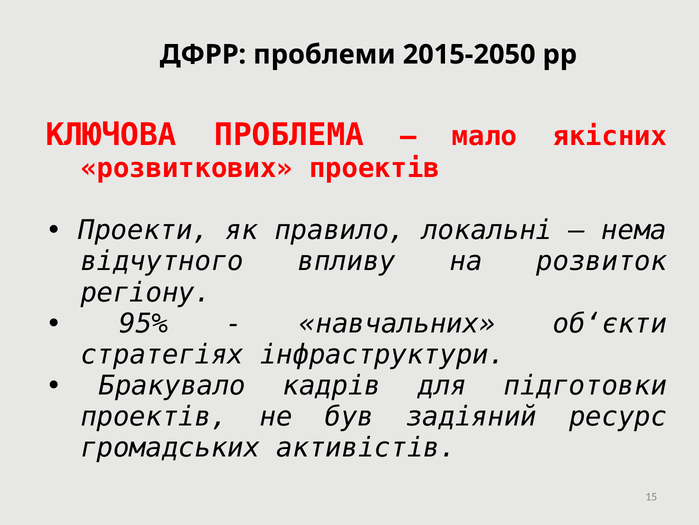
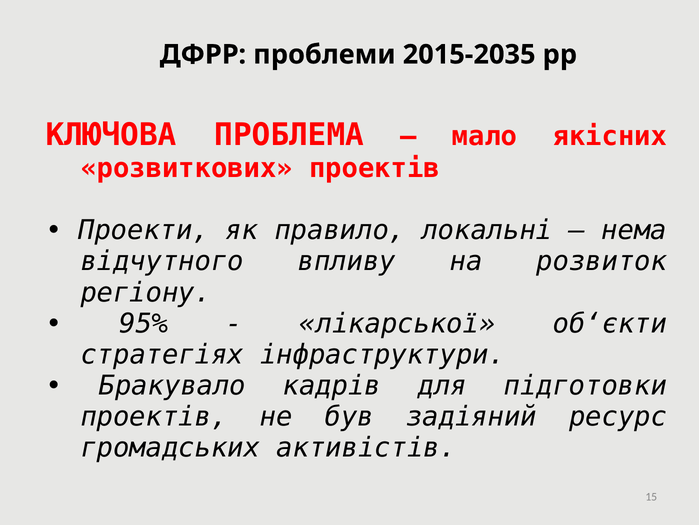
2015-2050: 2015-2050 -> 2015-2035 (469, 54)
навчальних: навчальних -> лікарської (397, 323)
